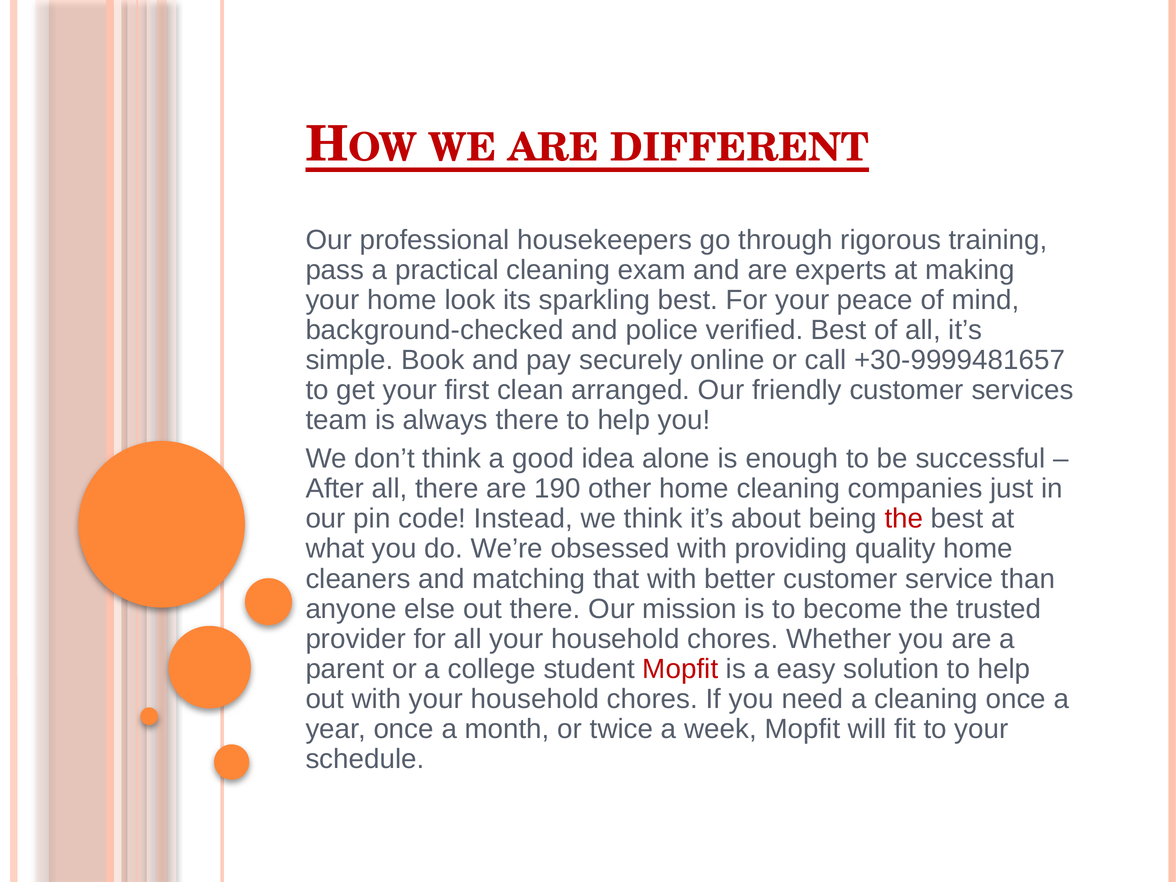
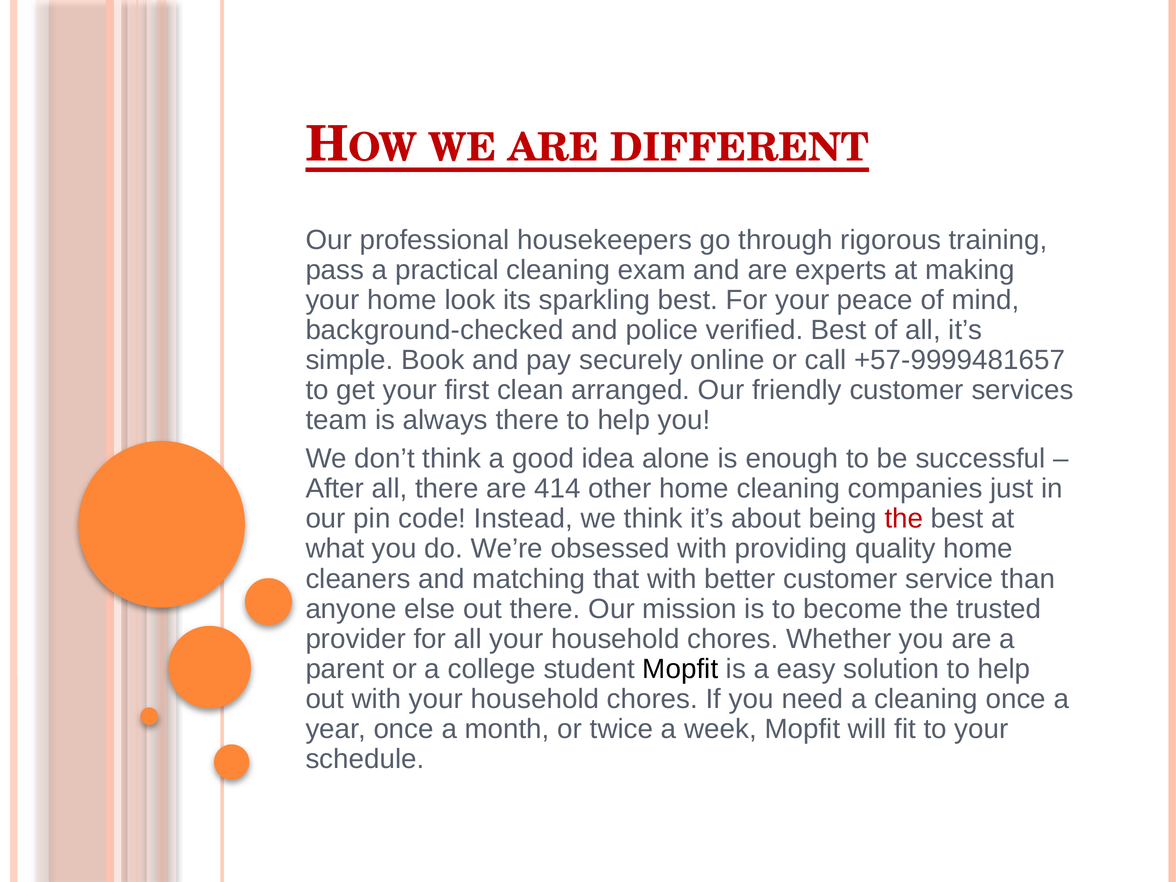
+30-9999481657: +30-9999481657 -> +57-9999481657 (960, 360)
190: 190 -> 414 (557, 489)
Mopfit colour: red -> black (680, 669)
